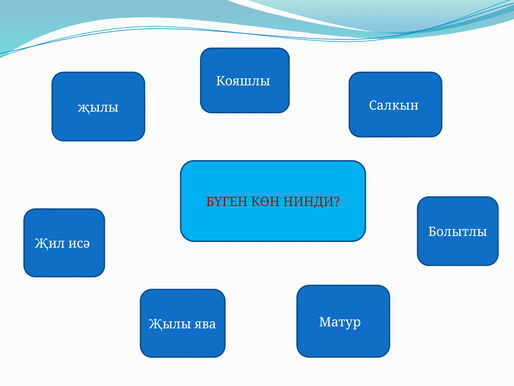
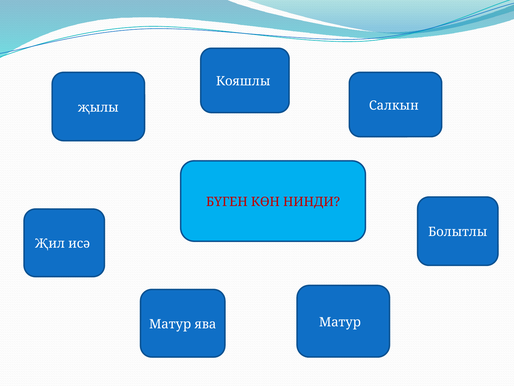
Җылы: Җылы -> Матур (170, 324)
